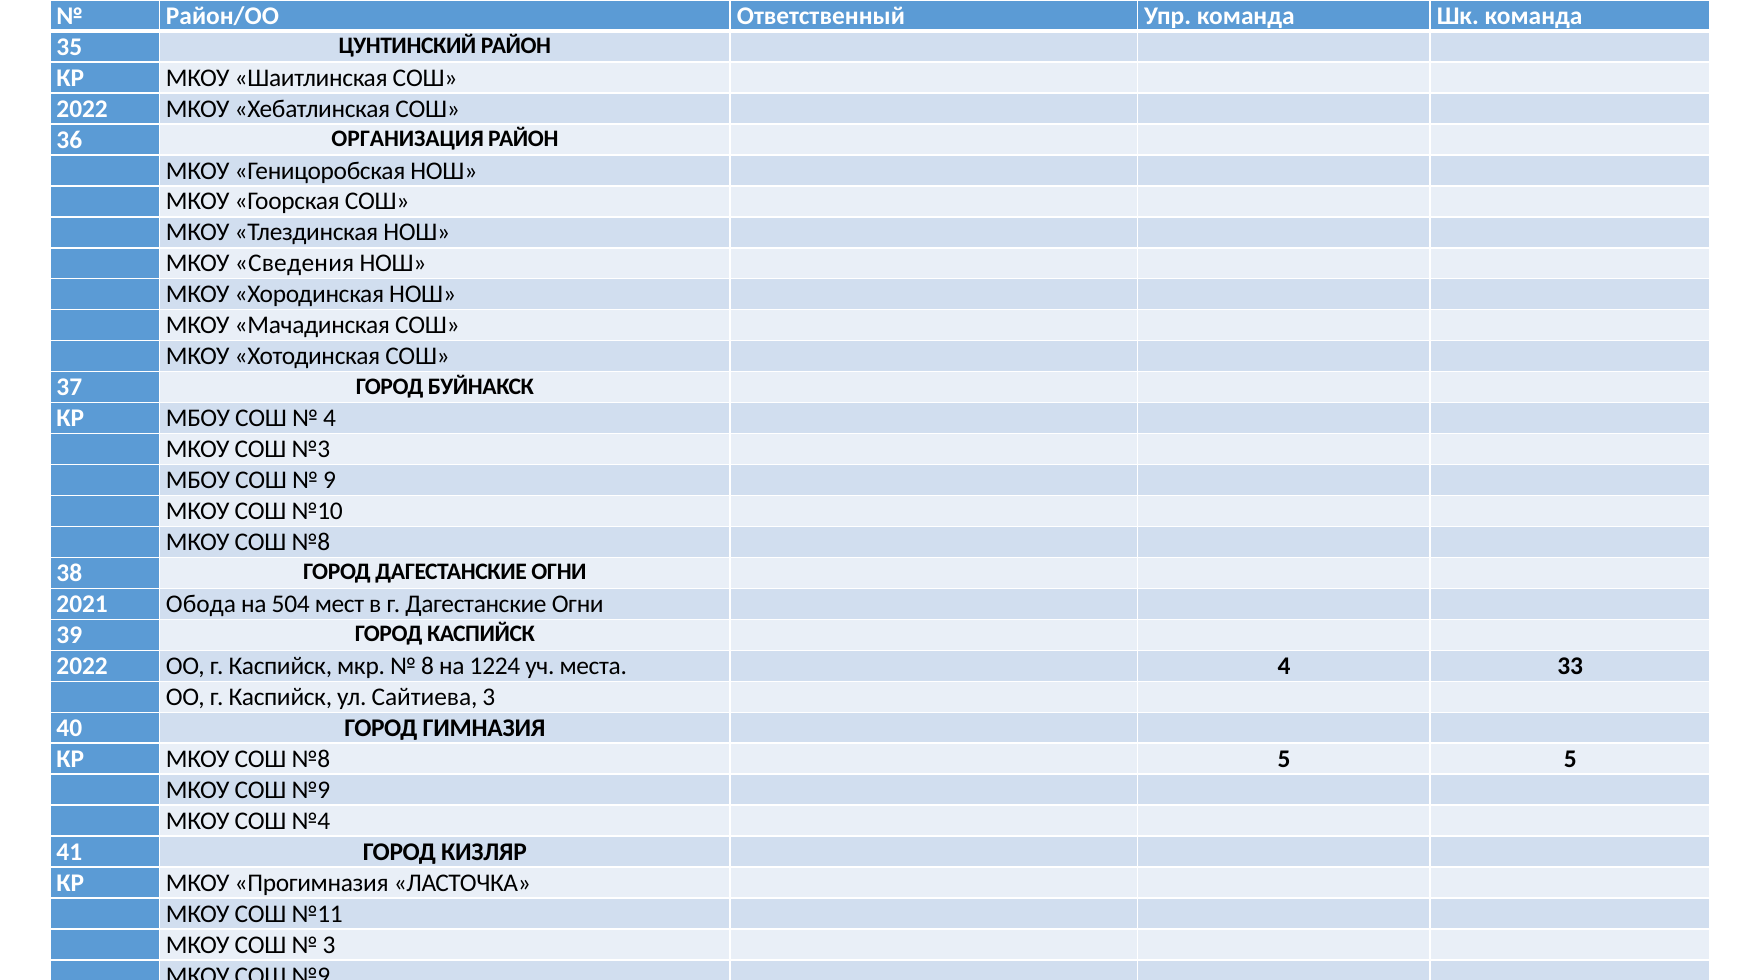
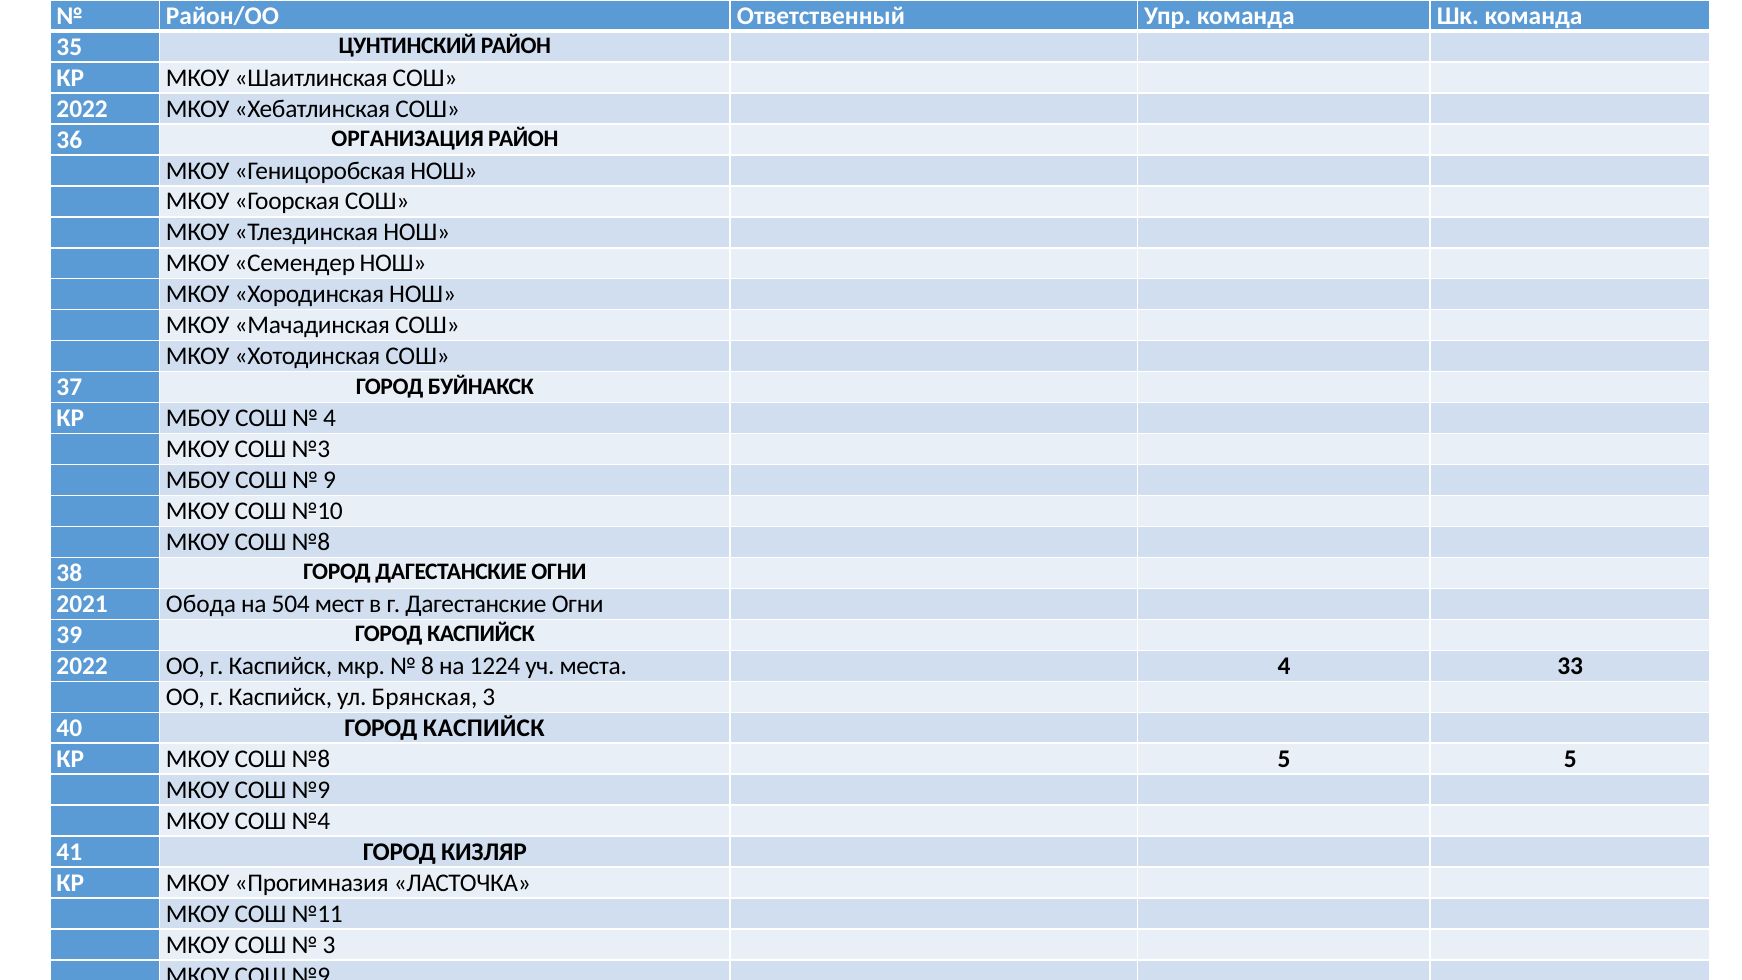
Сведения: Сведения -> Семендер (295, 264)
Сайтиева: Сайтиева -> Брянская (425, 697)
40 ГОРОД ГИМНАЗИЯ: ГИМНАЗИЯ -> КАСПИЙСК (484, 728)
